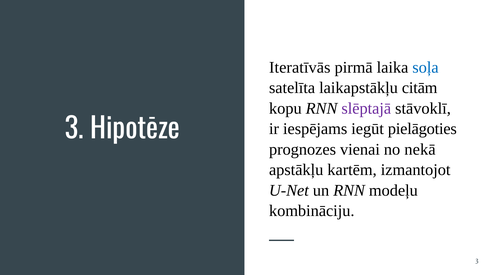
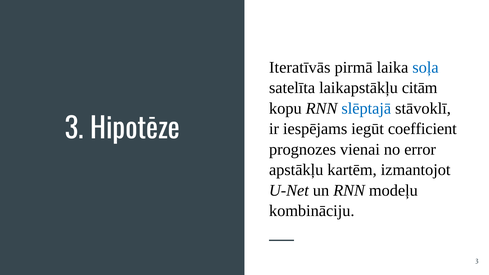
slēptajā colour: purple -> blue (366, 108)
pielāgoties: pielāgoties -> coefficient (422, 129)
nekā: nekā -> error (420, 149)
